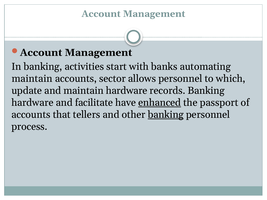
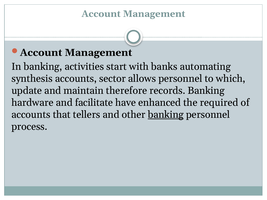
maintain: maintain -> synthesis (32, 79)
maintain hardware: hardware -> therefore (127, 91)
enhanced underline: present -> none (160, 103)
passport: passport -> required (219, 103)
